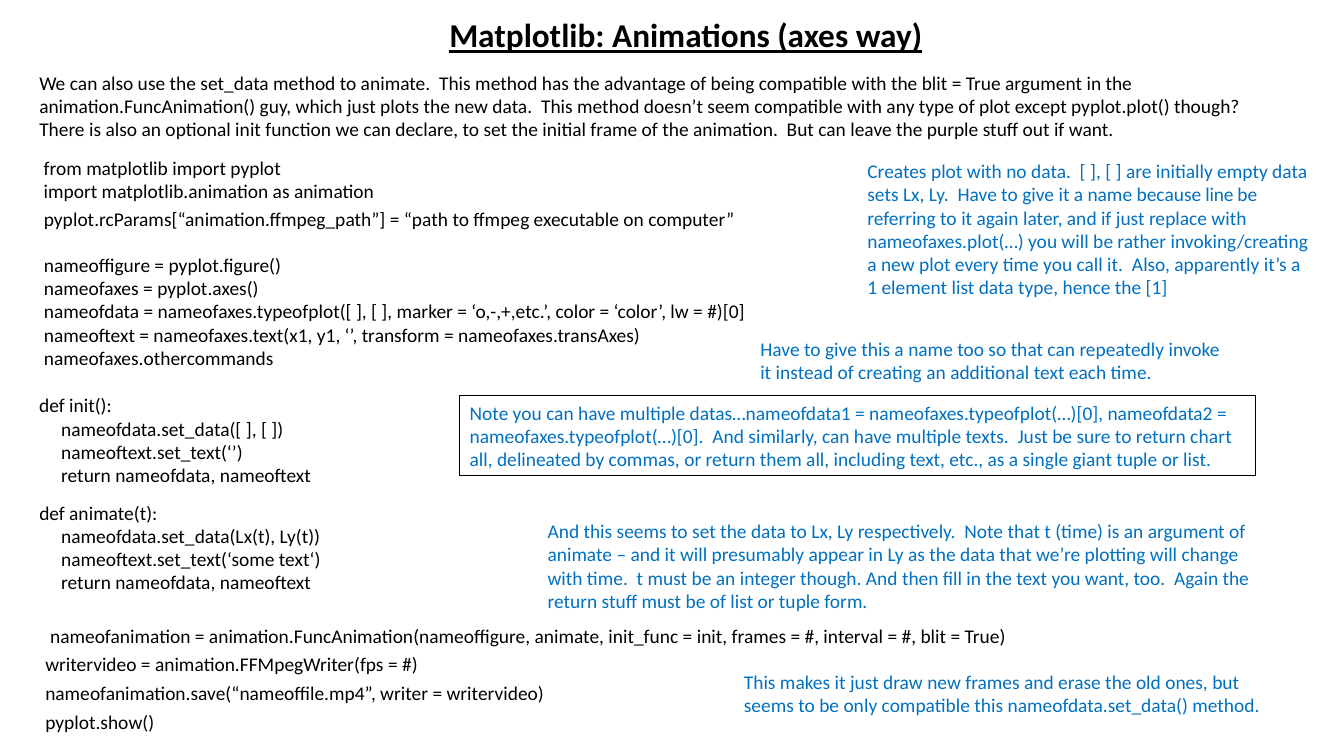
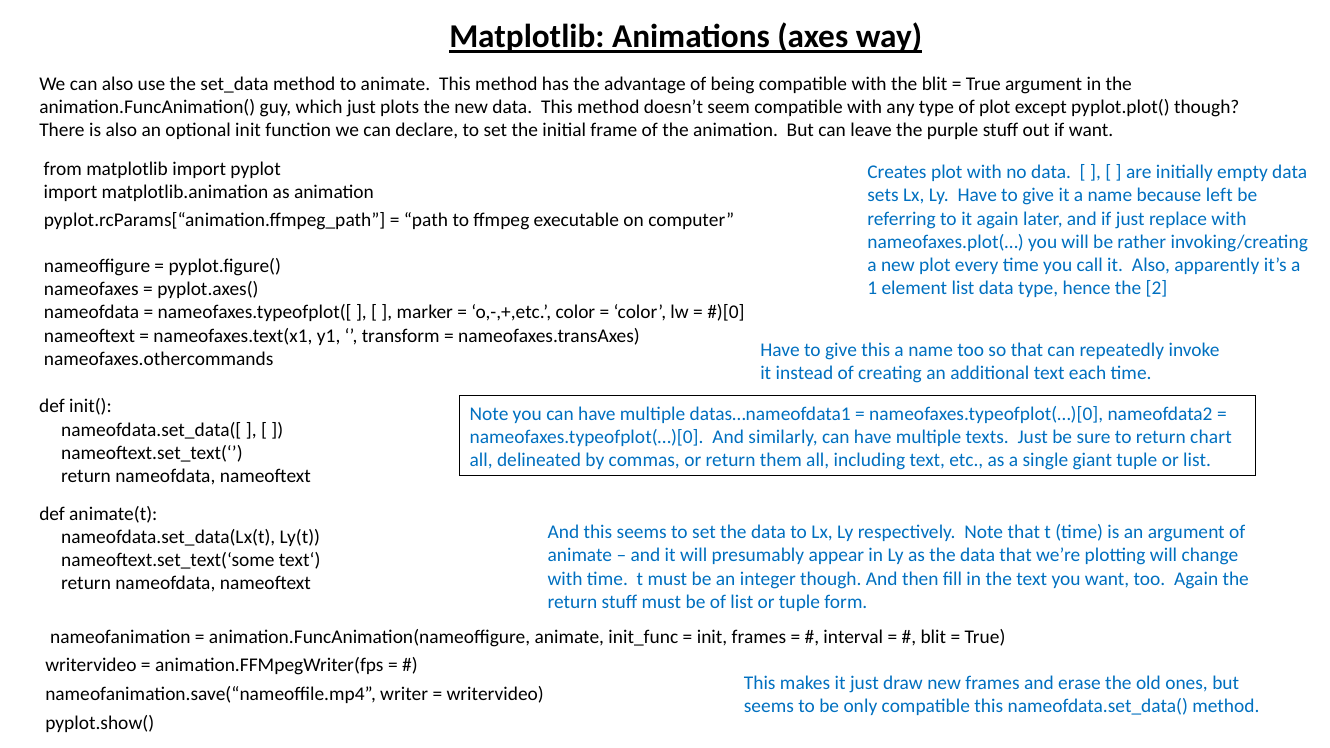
line: line -> left (1219, 195)
the 1: 1 -> 2 (1157, 289)
